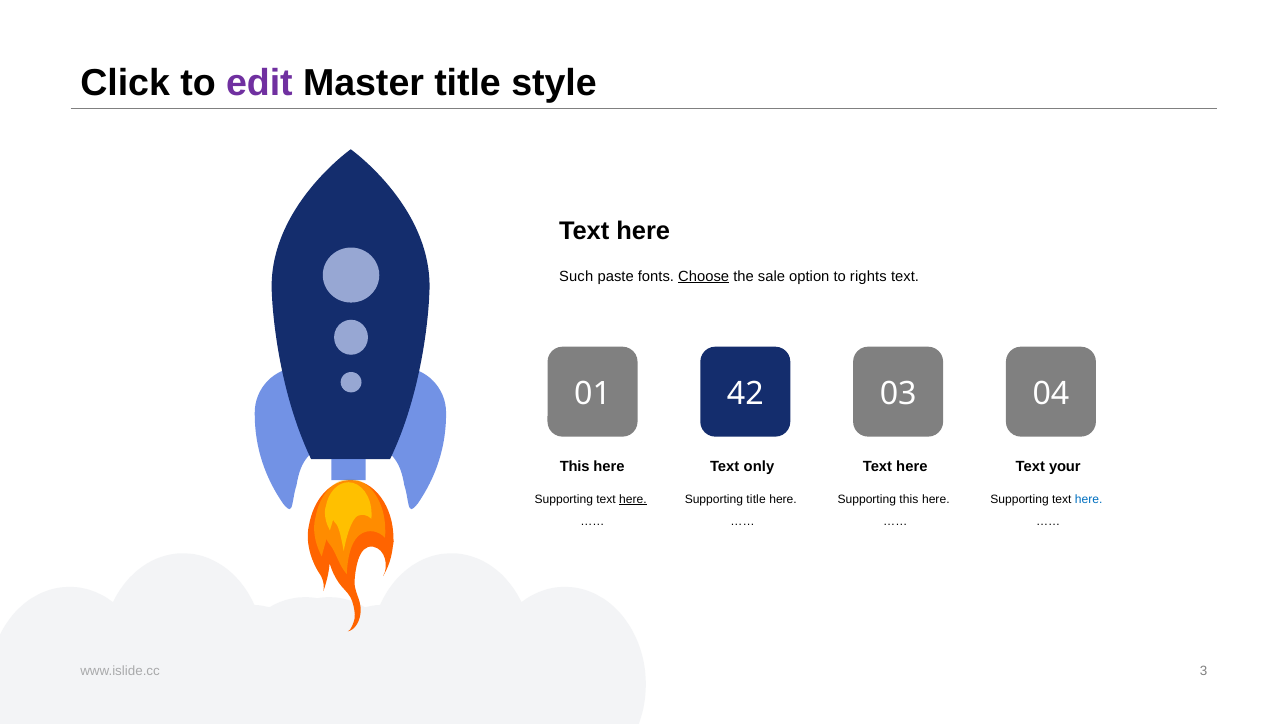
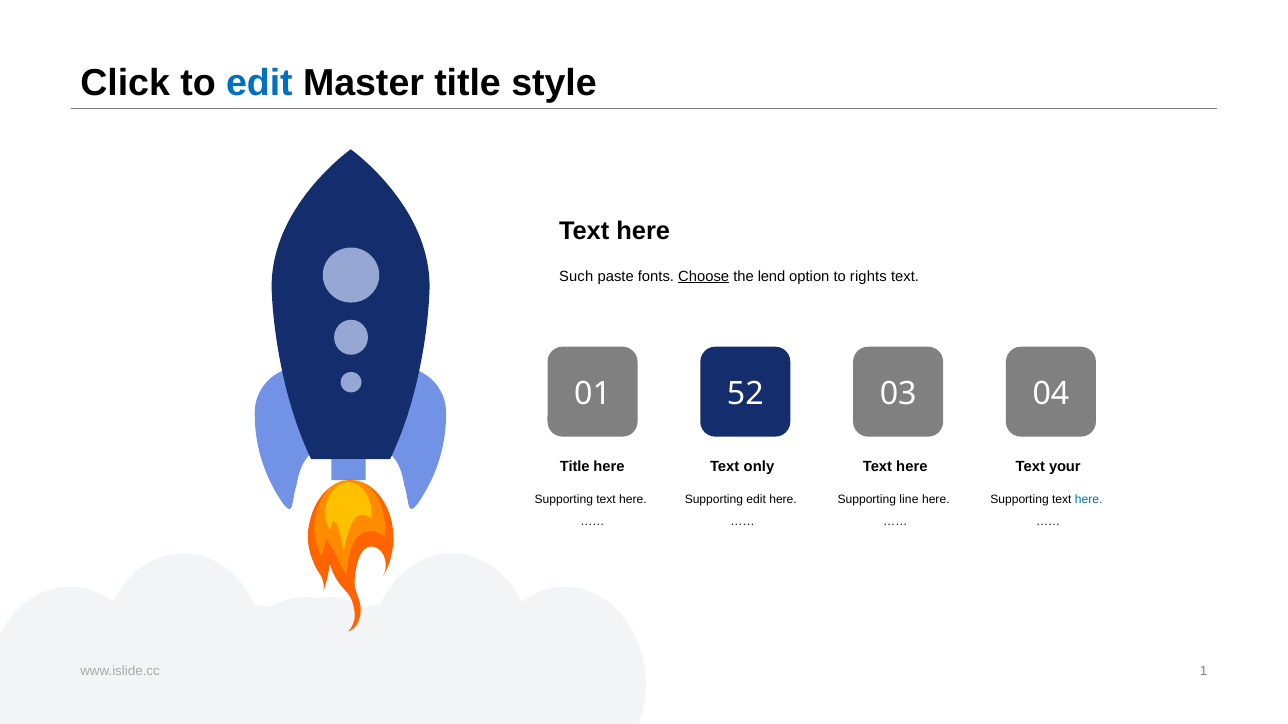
edit colour: purple -> blue (259, 83)
sale: sale -> lend (772, 276)
42: 42 -> 52 (745, 394)
This: This -> Title (575, 467)
here underline: present -> none (633, 500)
Supporting title: title -> edit (756, 500)
Supporting this: this -> line (909, 500)
3: 3 -> 1 (1204, 671)
